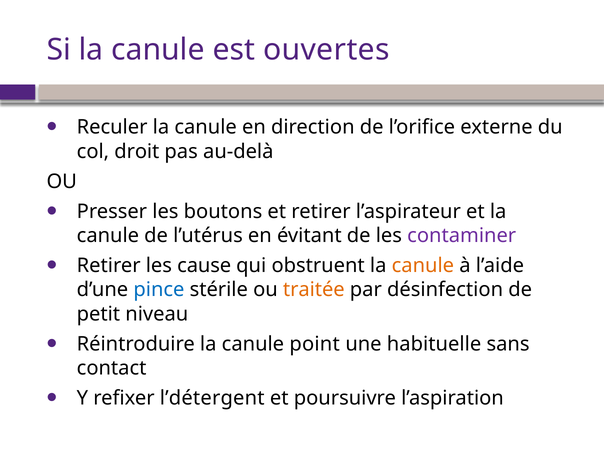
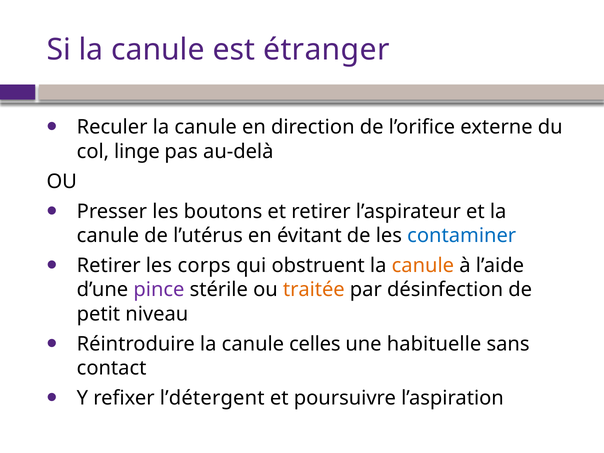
ouvertes: ouvertes -> étranger (326, 50)
droit: droit -> linge (137, 151)
contaminer colour: purple -> blue (462, 236)
cause: cause -> corps (204, 266)
pince colour: blue -> purple (159, 290)
point: point -> celles (315, 344)
